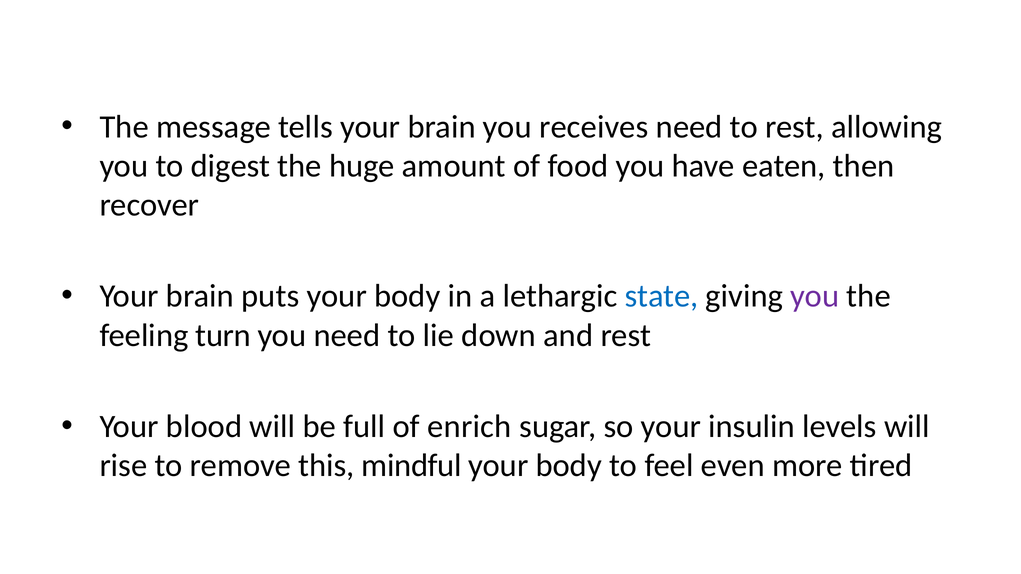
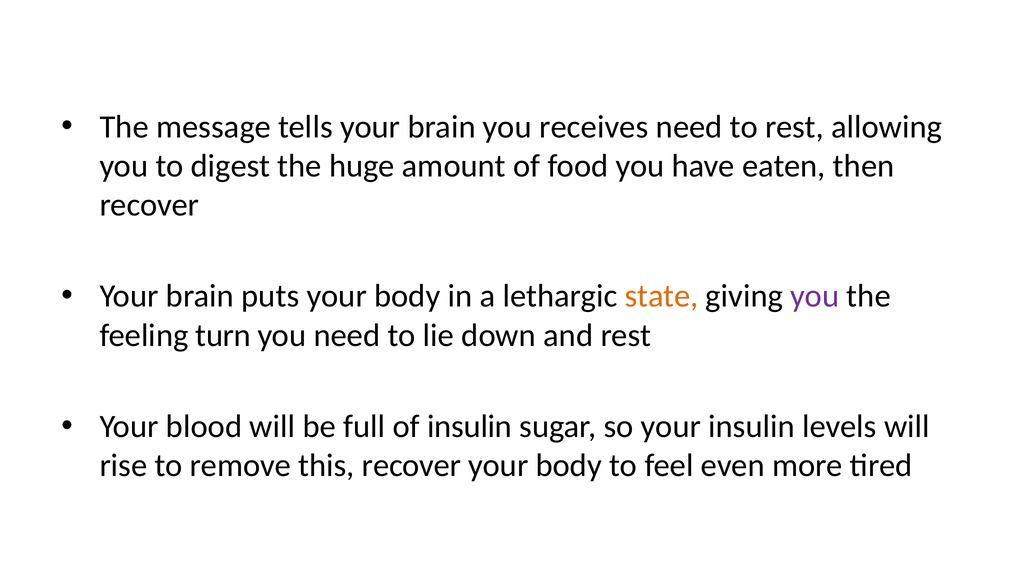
state colour: blue -> orange (662, 296)
of enrich: enrich -> insulin (470, 427)
this mindful: mindful -> recover (412, 466)
